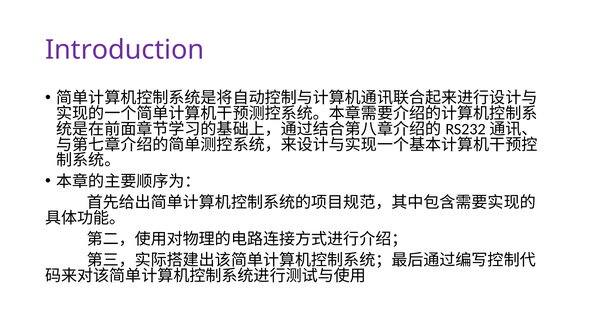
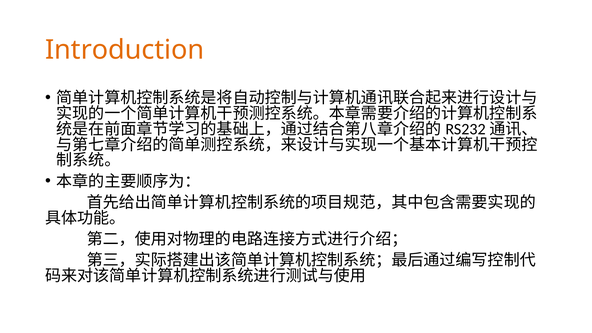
Introduction colour: purple -> orange (125, 50)
